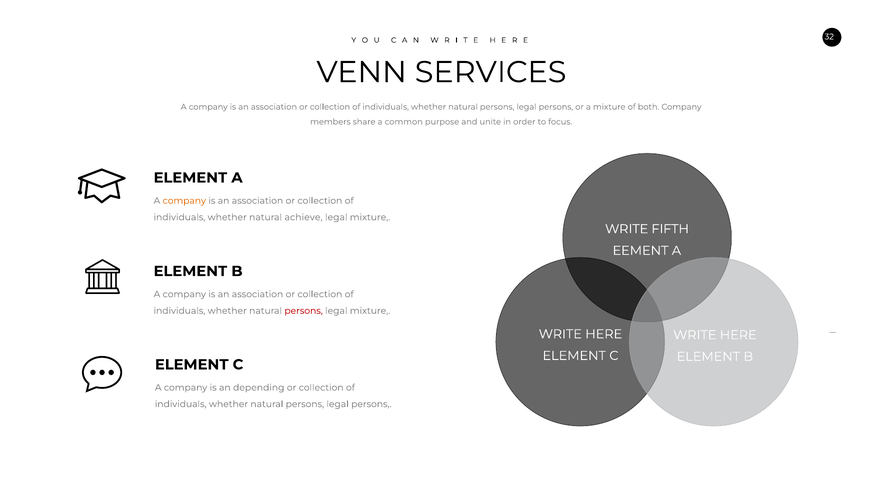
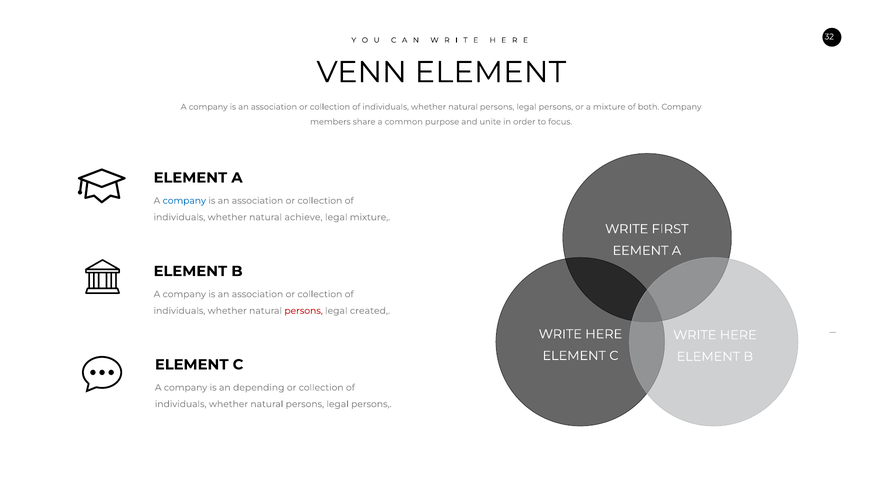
VENN SERVICES: SERVICES -> ELEMENT (490, 72)
company colour: orange -> blue (184, 201)
FIFTH: FIFTH -> FIRST (670, 229)
mixture: mixture -> created (370, 311)
